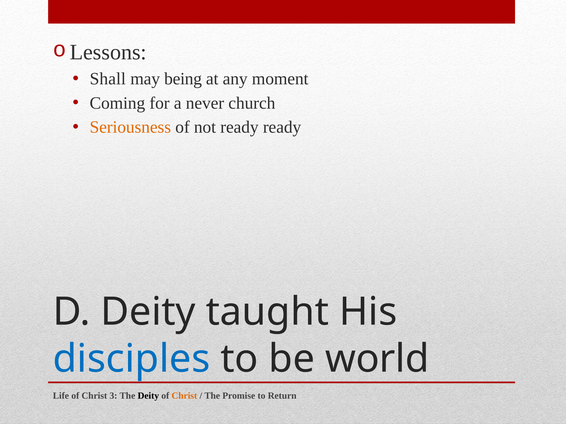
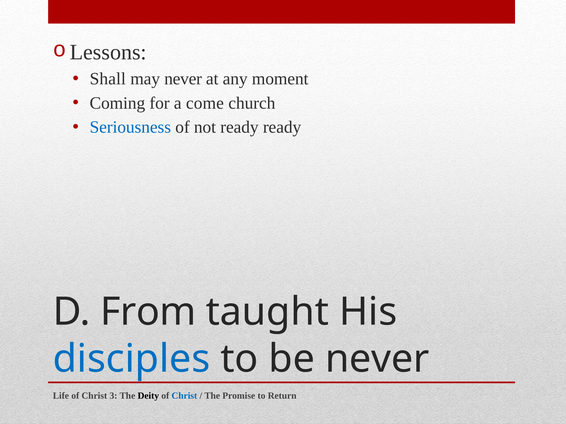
may being: being -> never (183, 79)
never: never -> come (205, 103)
Seriousness colour: orange -> blue (130, 127)
D Deity: Deity -> From (148, 312)
be world: world -> never (377, 359)
Christ colour: orange -> blue (184, 396)
